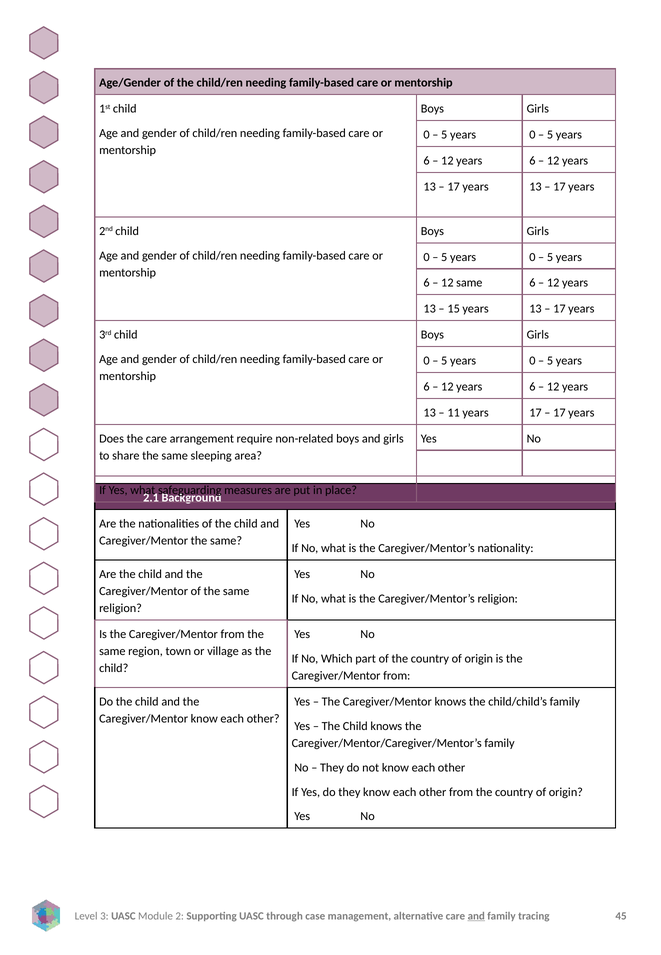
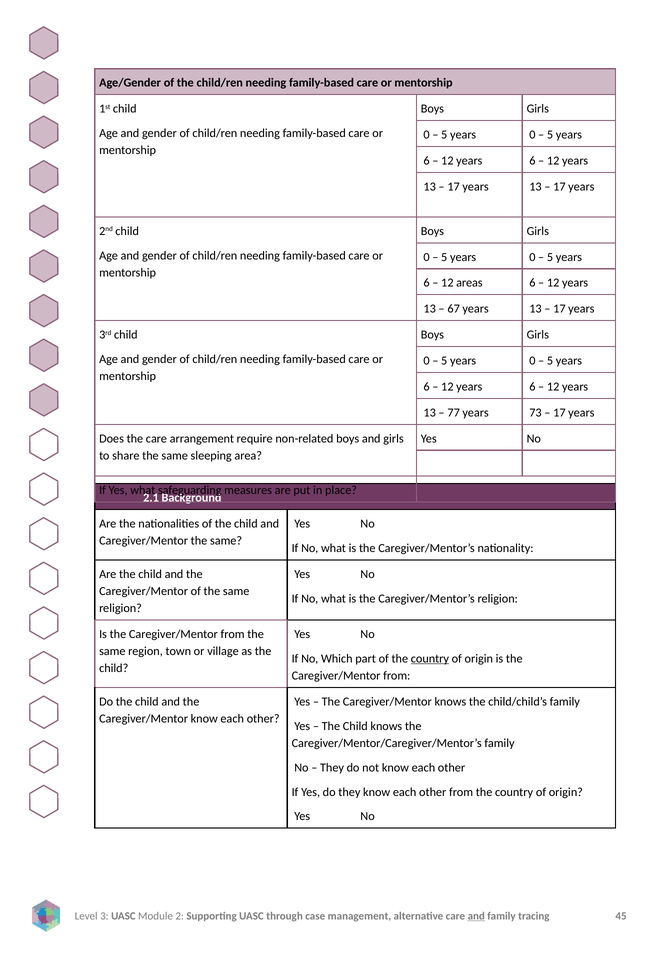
12 same: same -> areas (469, 283)
15: 15 -> 67 (454, 309)
11: 11 -> 77 (454, 412)
years 17: 17 -> 73 (535, 412)
country underline: none -> present (430, 658)
